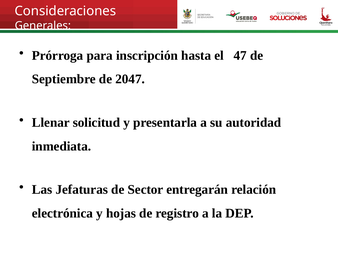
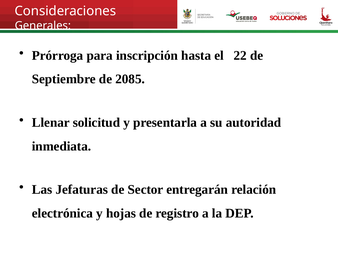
47: 47 -> 22 (240, 55)
2047: 2047 -> 2085 (130, 79)
